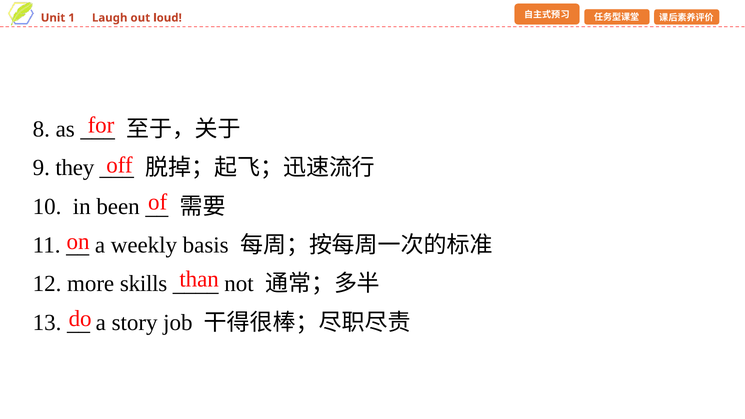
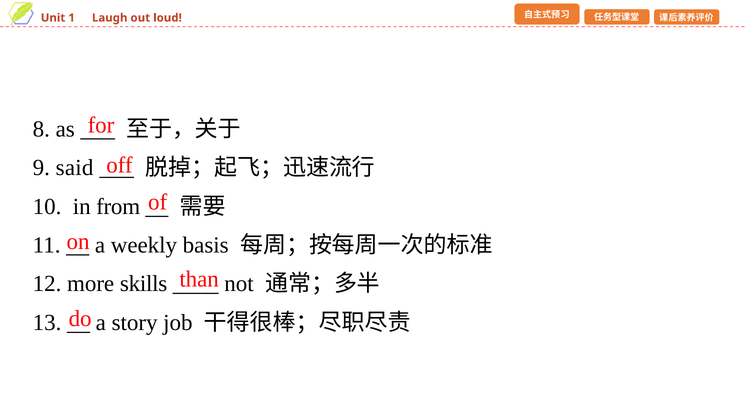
they: they -> said (75, 168)
been: been -> from (118, 206)
